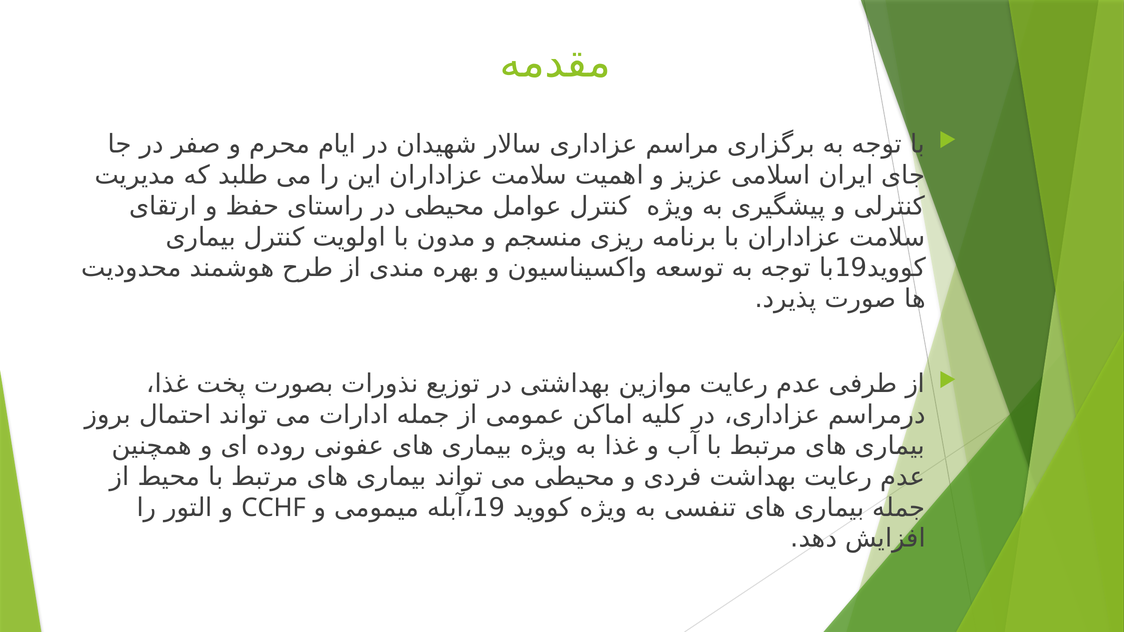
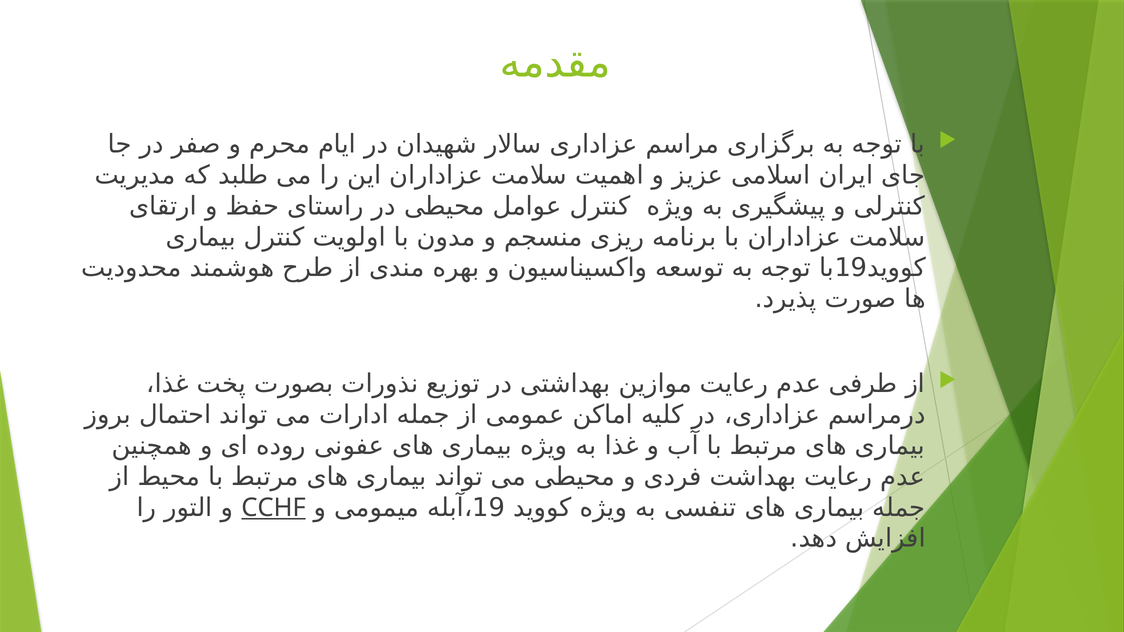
CCHF underline: none -> present (274, 508)
